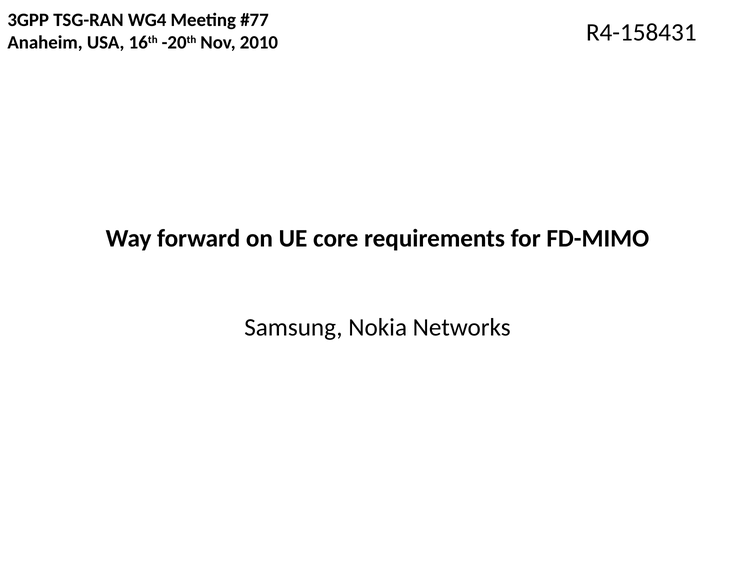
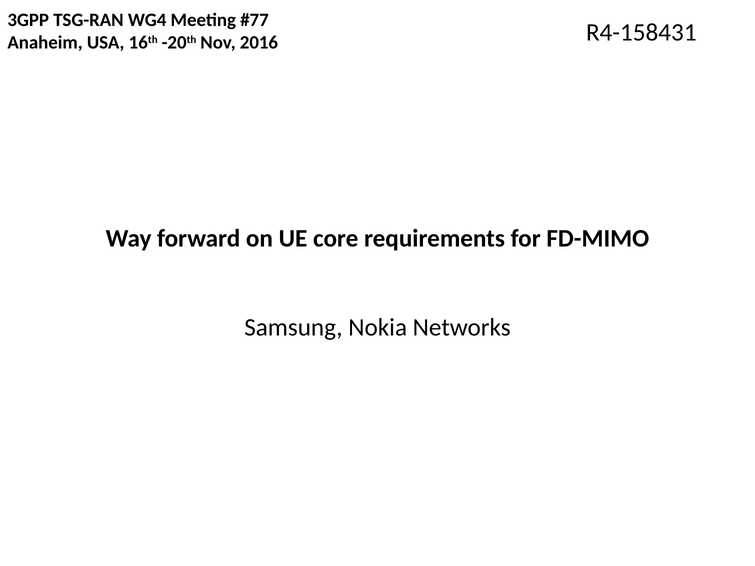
2010: 2010 -> 2016 (259, 43)
